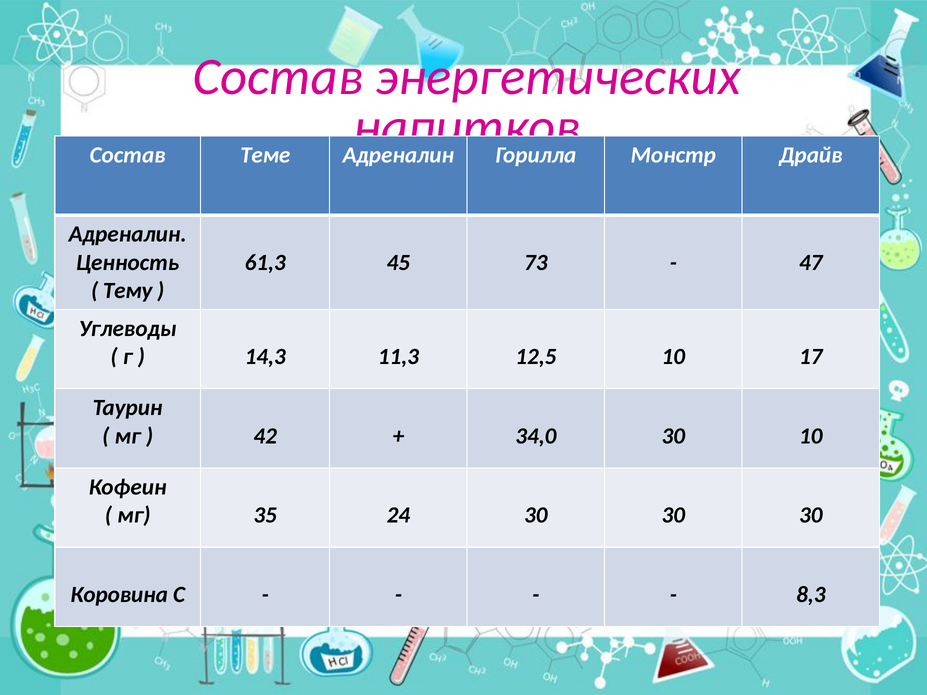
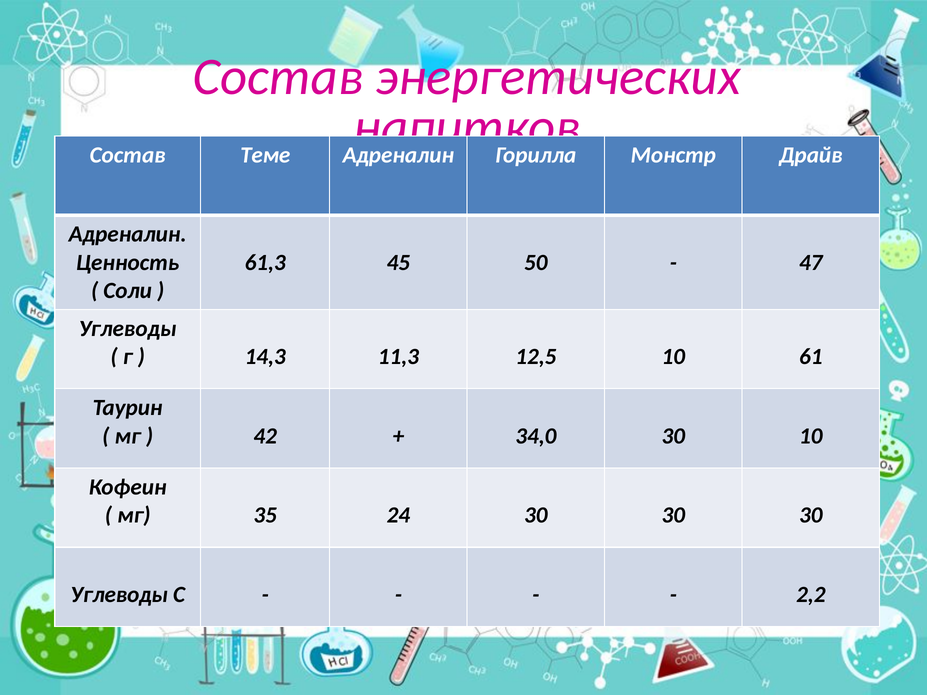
73: 73 -> 50 (536, 263)
Тему: Тему -> Соли (128, 291)
17: 17 -> 61 (811, 357)
Коровина: Коровина -> Углеводы (119, 595)
8,3: 8,3 -> 2,2 (811, 595)
